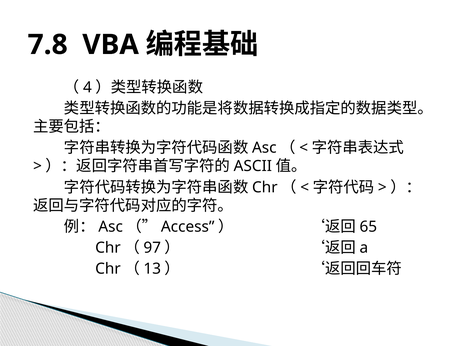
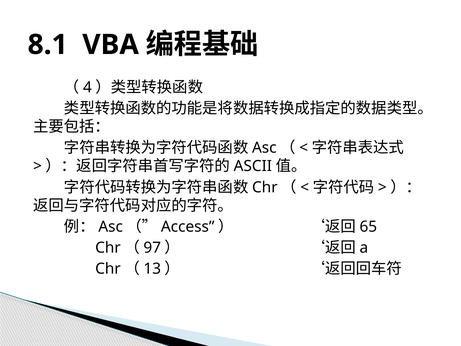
7.8: 7.8 -> 8.1 (48, 45)
